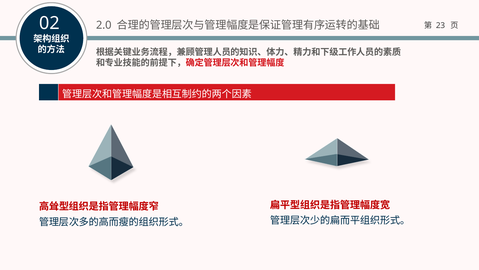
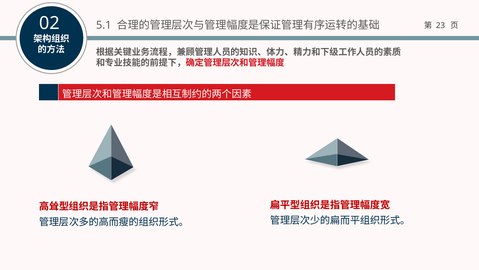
2.0: 2.0 -> 5.1 (104, 25)
